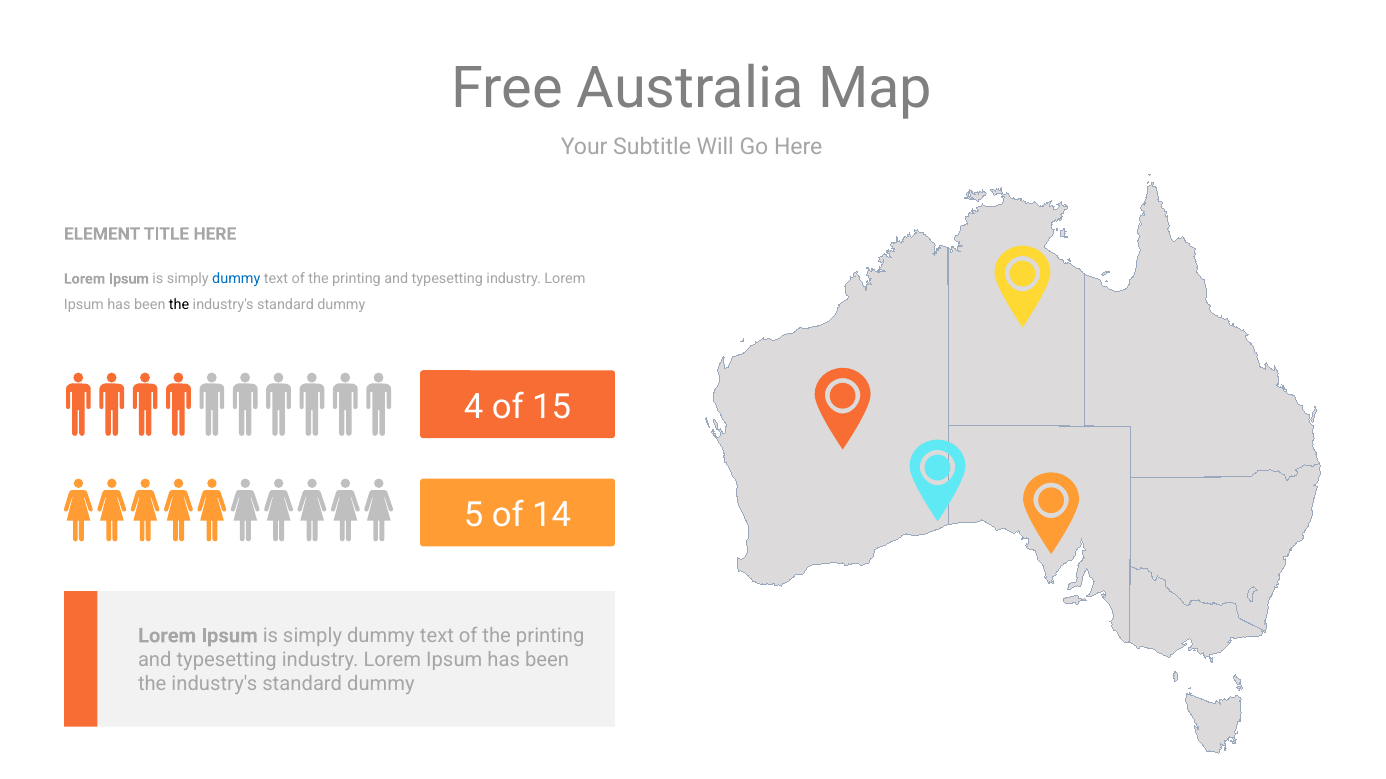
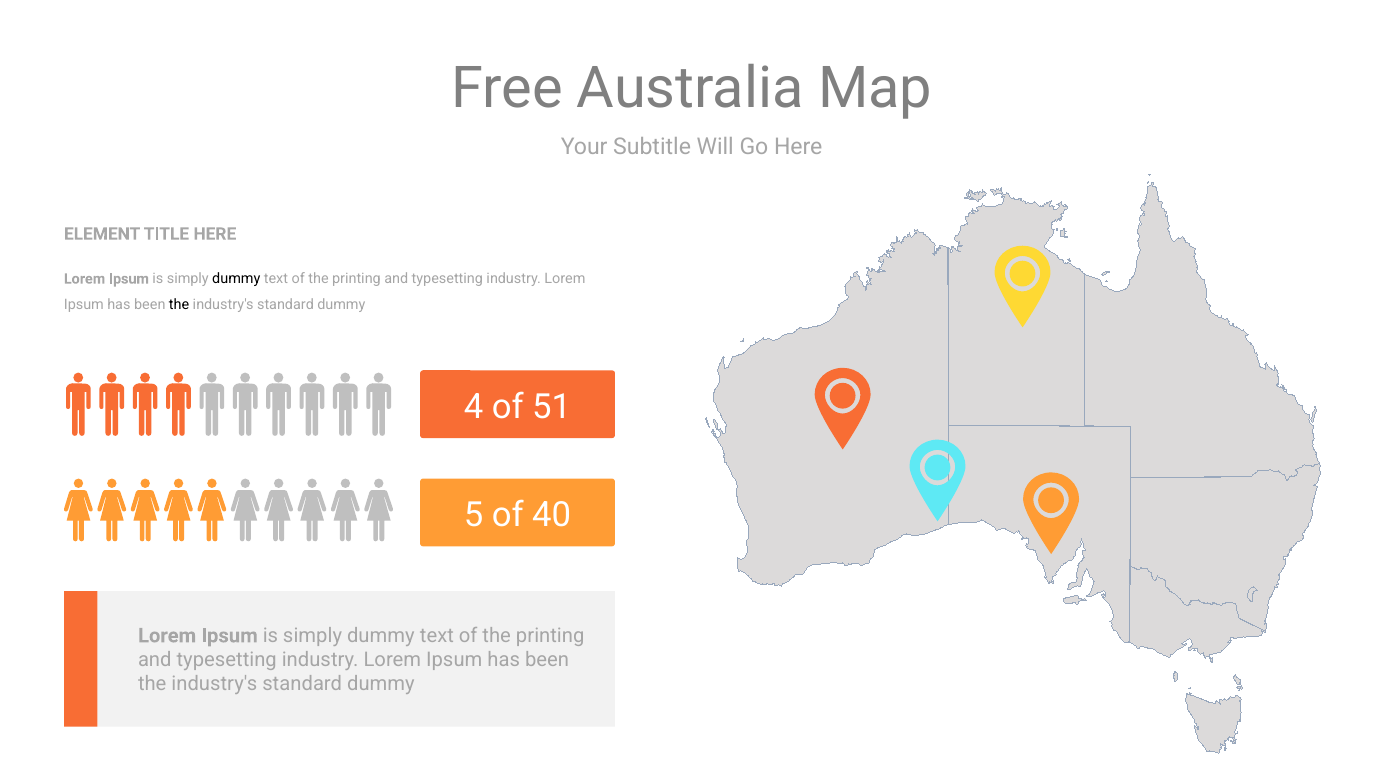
dummy colour: blue -> black (236, 279)
15: 15 -> 51 (552, 407)
14: 14 -> 40 (552, 515)
